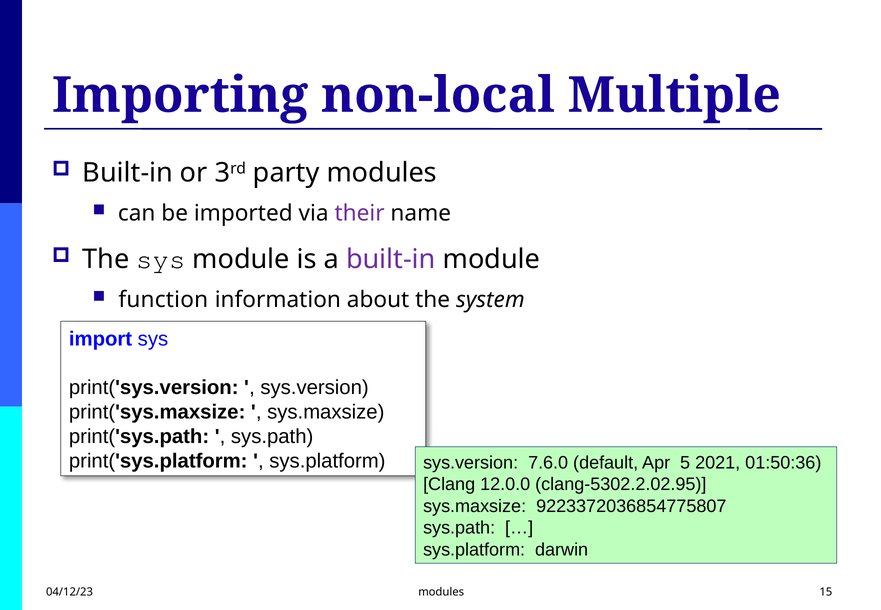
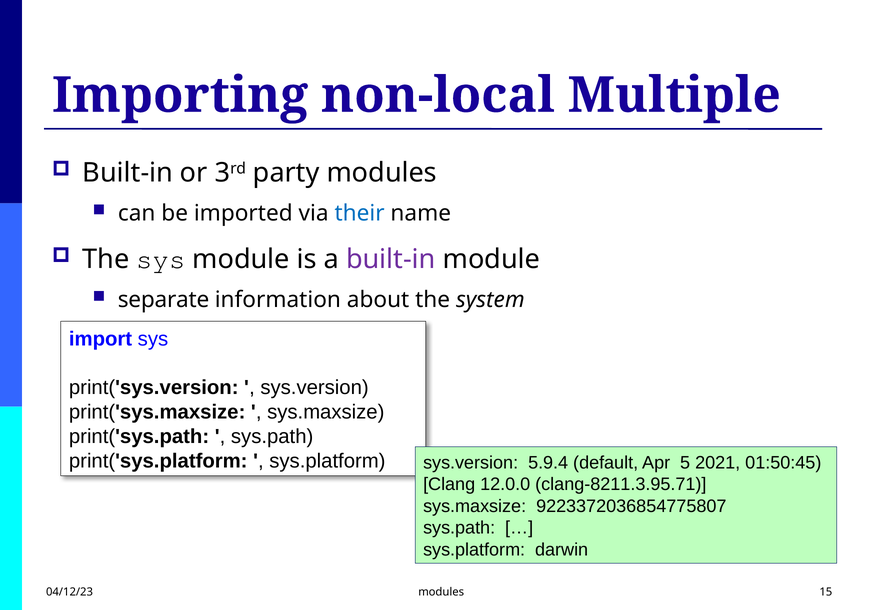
their colour: purple -> blue (360, 213)
function: function -> separate (164, 300)
7.6.0: 7.6.0 -> 5.9.4 (548, 463)
01:50:36: 01:50:36 -> 01:50:45 (783, 463)
clang-5302.2.02.95: clang-5302.2.02.95 -> clang-8211.3.95.71 (621, 484)
